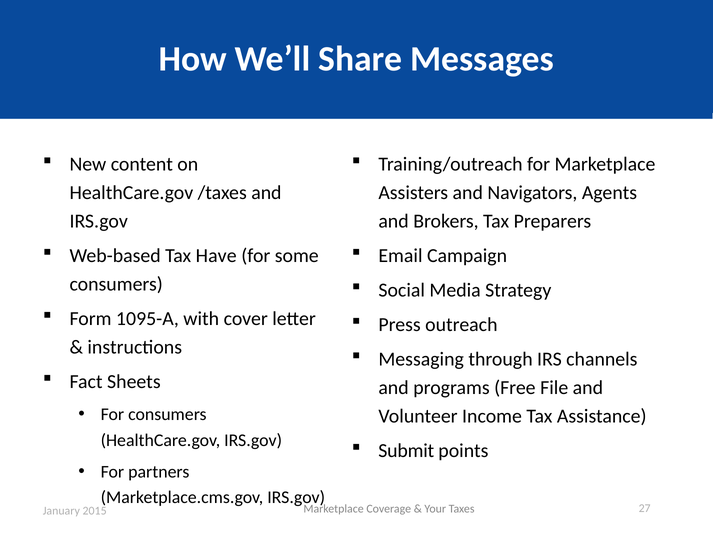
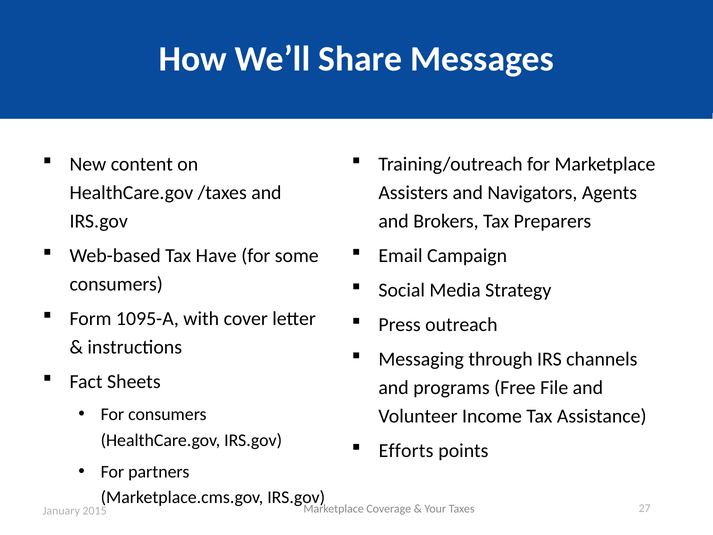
Submit: Submit -> Efforts (406, 451)
